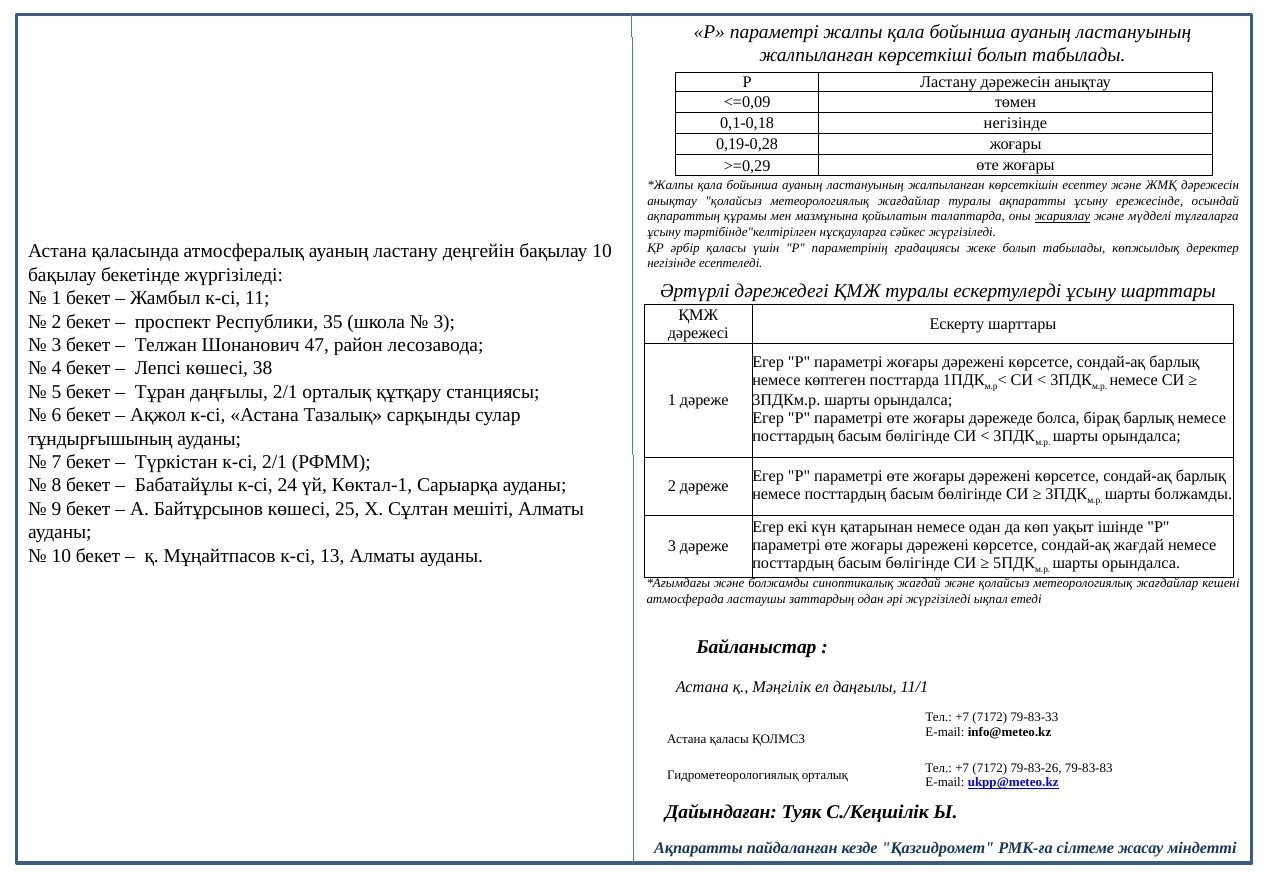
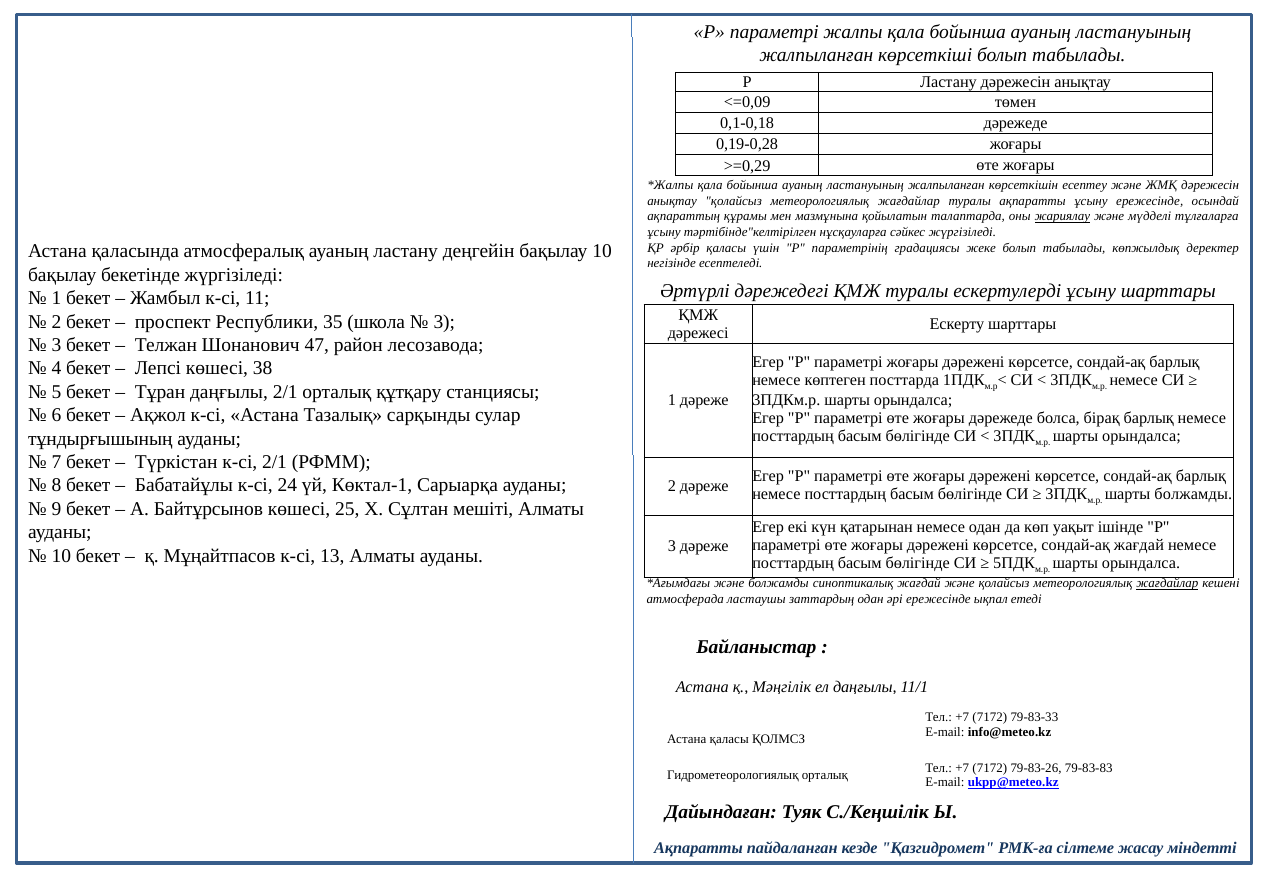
0,1-0,18 негізінде: негізінде -> дәрежеде (1016, 123)
жағдайлар underline: none -> present (1167, 583)
әрі жүргізіледі: жүргізіледі -> ережесінде (938, 599)
